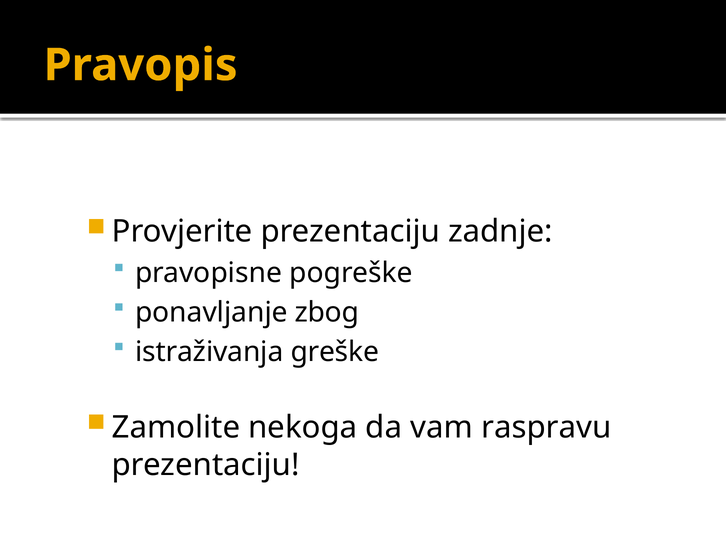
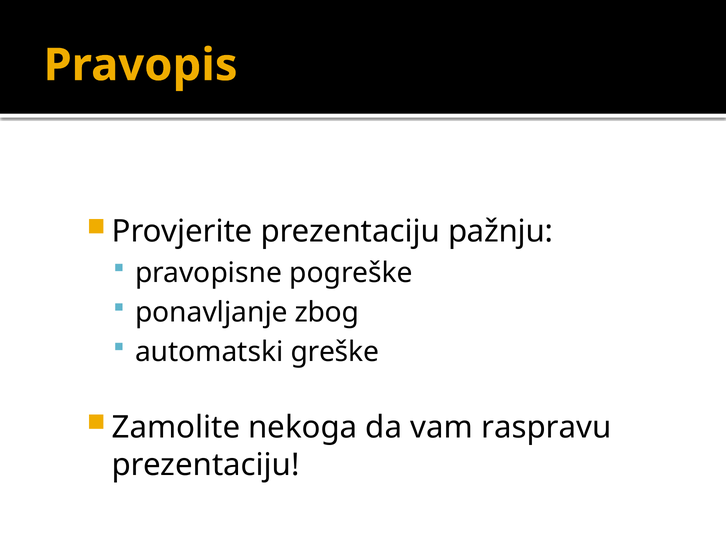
zadnje: zadnje -> pažnju (501, 232)
istraživanja: istraživanja -> automatski (209, 352)
